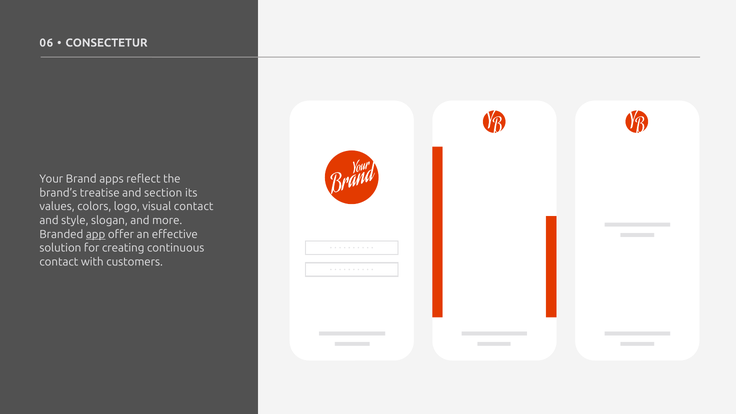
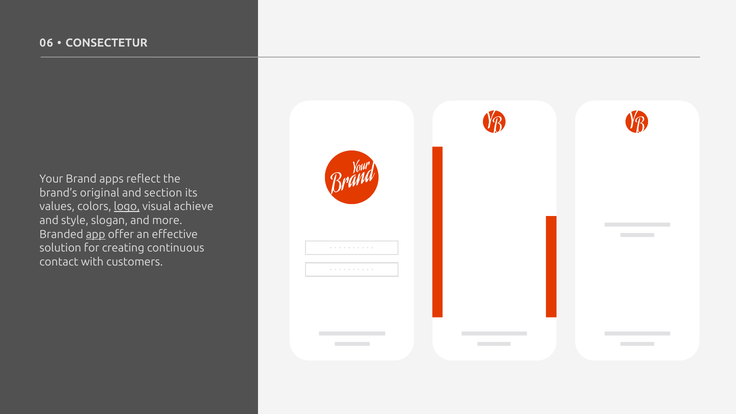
treatise: treatise -> original (100, 193)
logo underline: none -> present (127, 207)
visual contact: contact -> achieve (194, 207)
